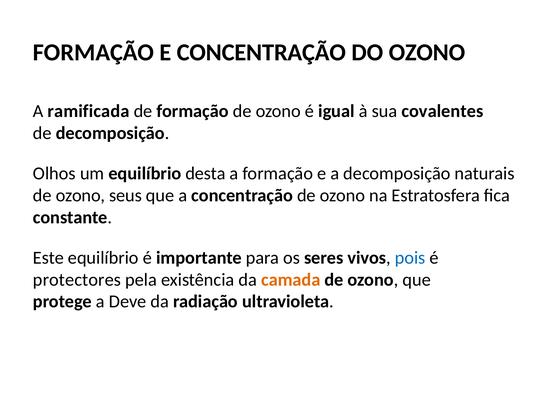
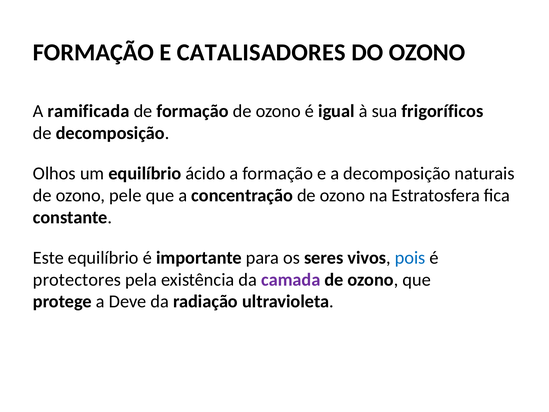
E CONCENTRAÇÃO: CONCENTRAÇÃO -> CATALISADORES (261, 53)
covalentes: covalentes -> frigoríficos (442, 111)
desta: desta -> ácido (205, 173)
seus: seus -> pele (125, 195)
camada colour: orange -> purple (291, 279)
